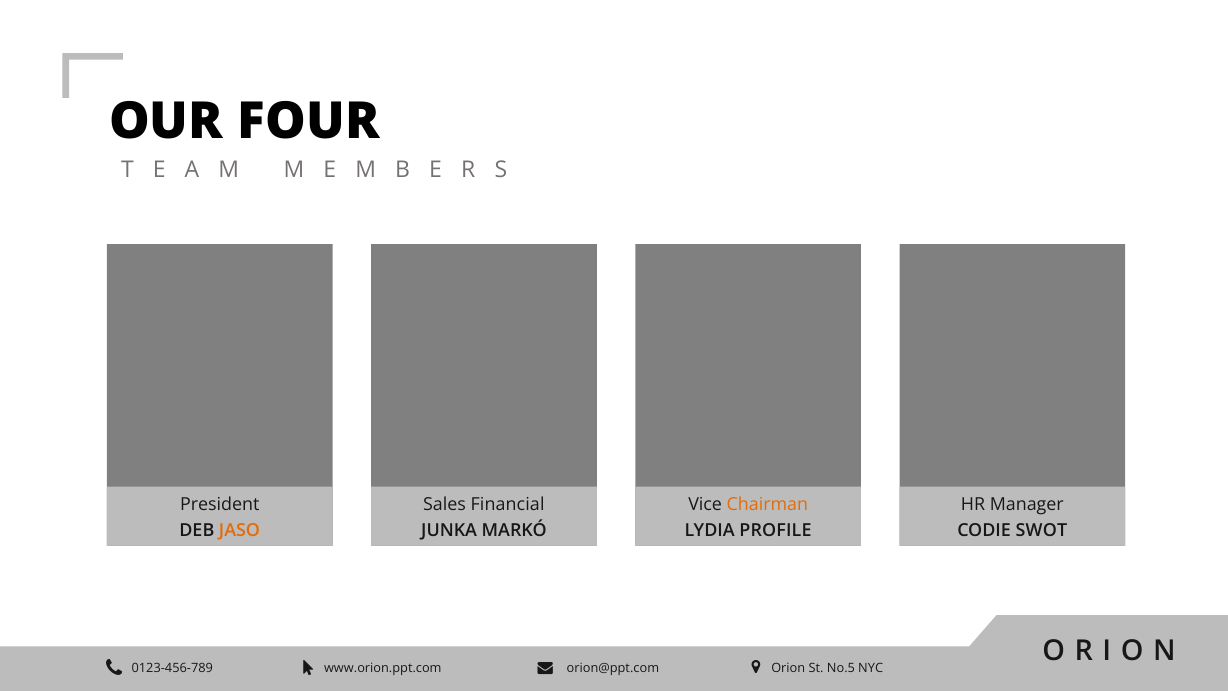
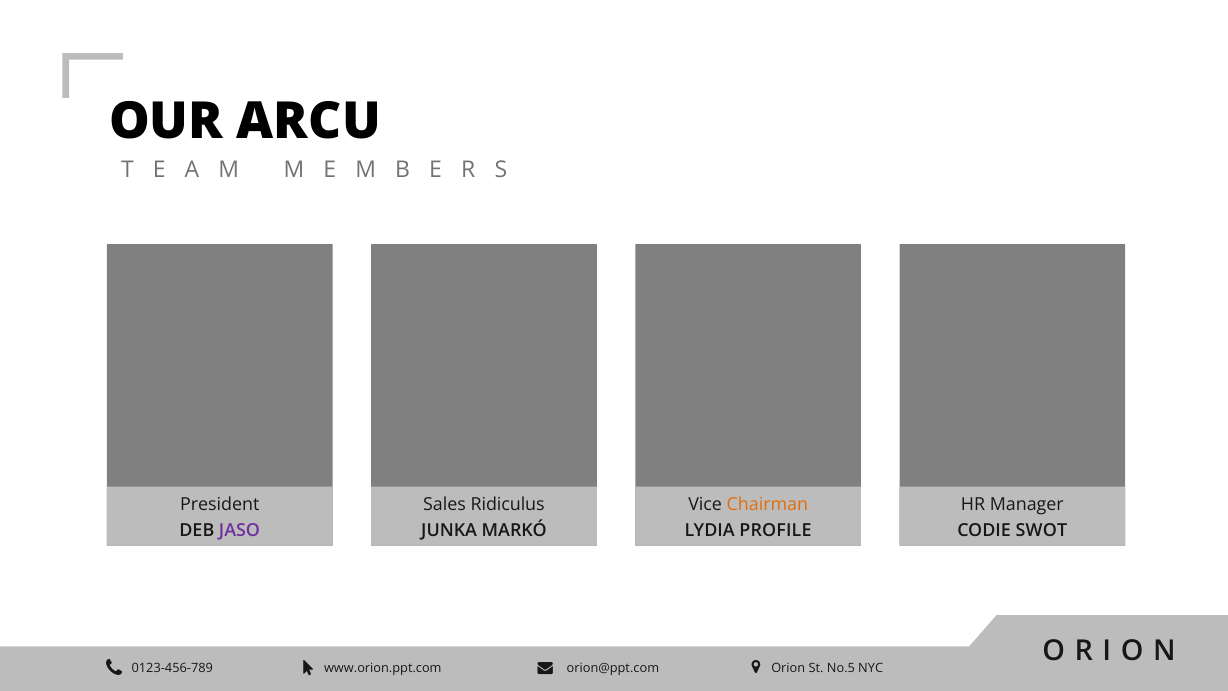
FOUR: FOUR -> ARCU (309, 122)
Financial: Financial -> Ridiculus (508, 505)
JASO colour: orange -> purple (239, 530)
